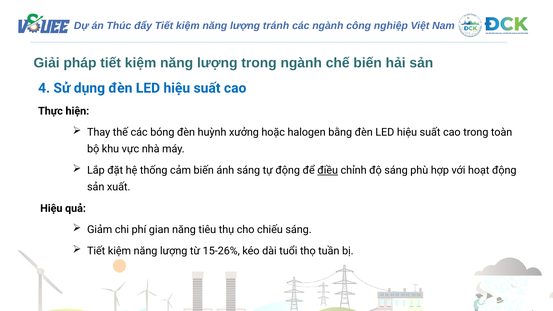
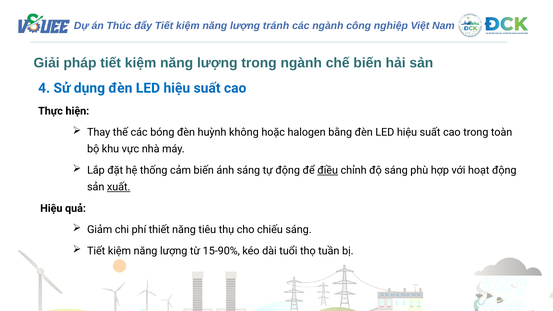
xưởng: xưởng -> không (244, 132)
xuất underline: none -> present (119, 187)
gian: gian -> thiết (159, 230)
15-26%: 15-26% -> 15-90% (221, 251)
